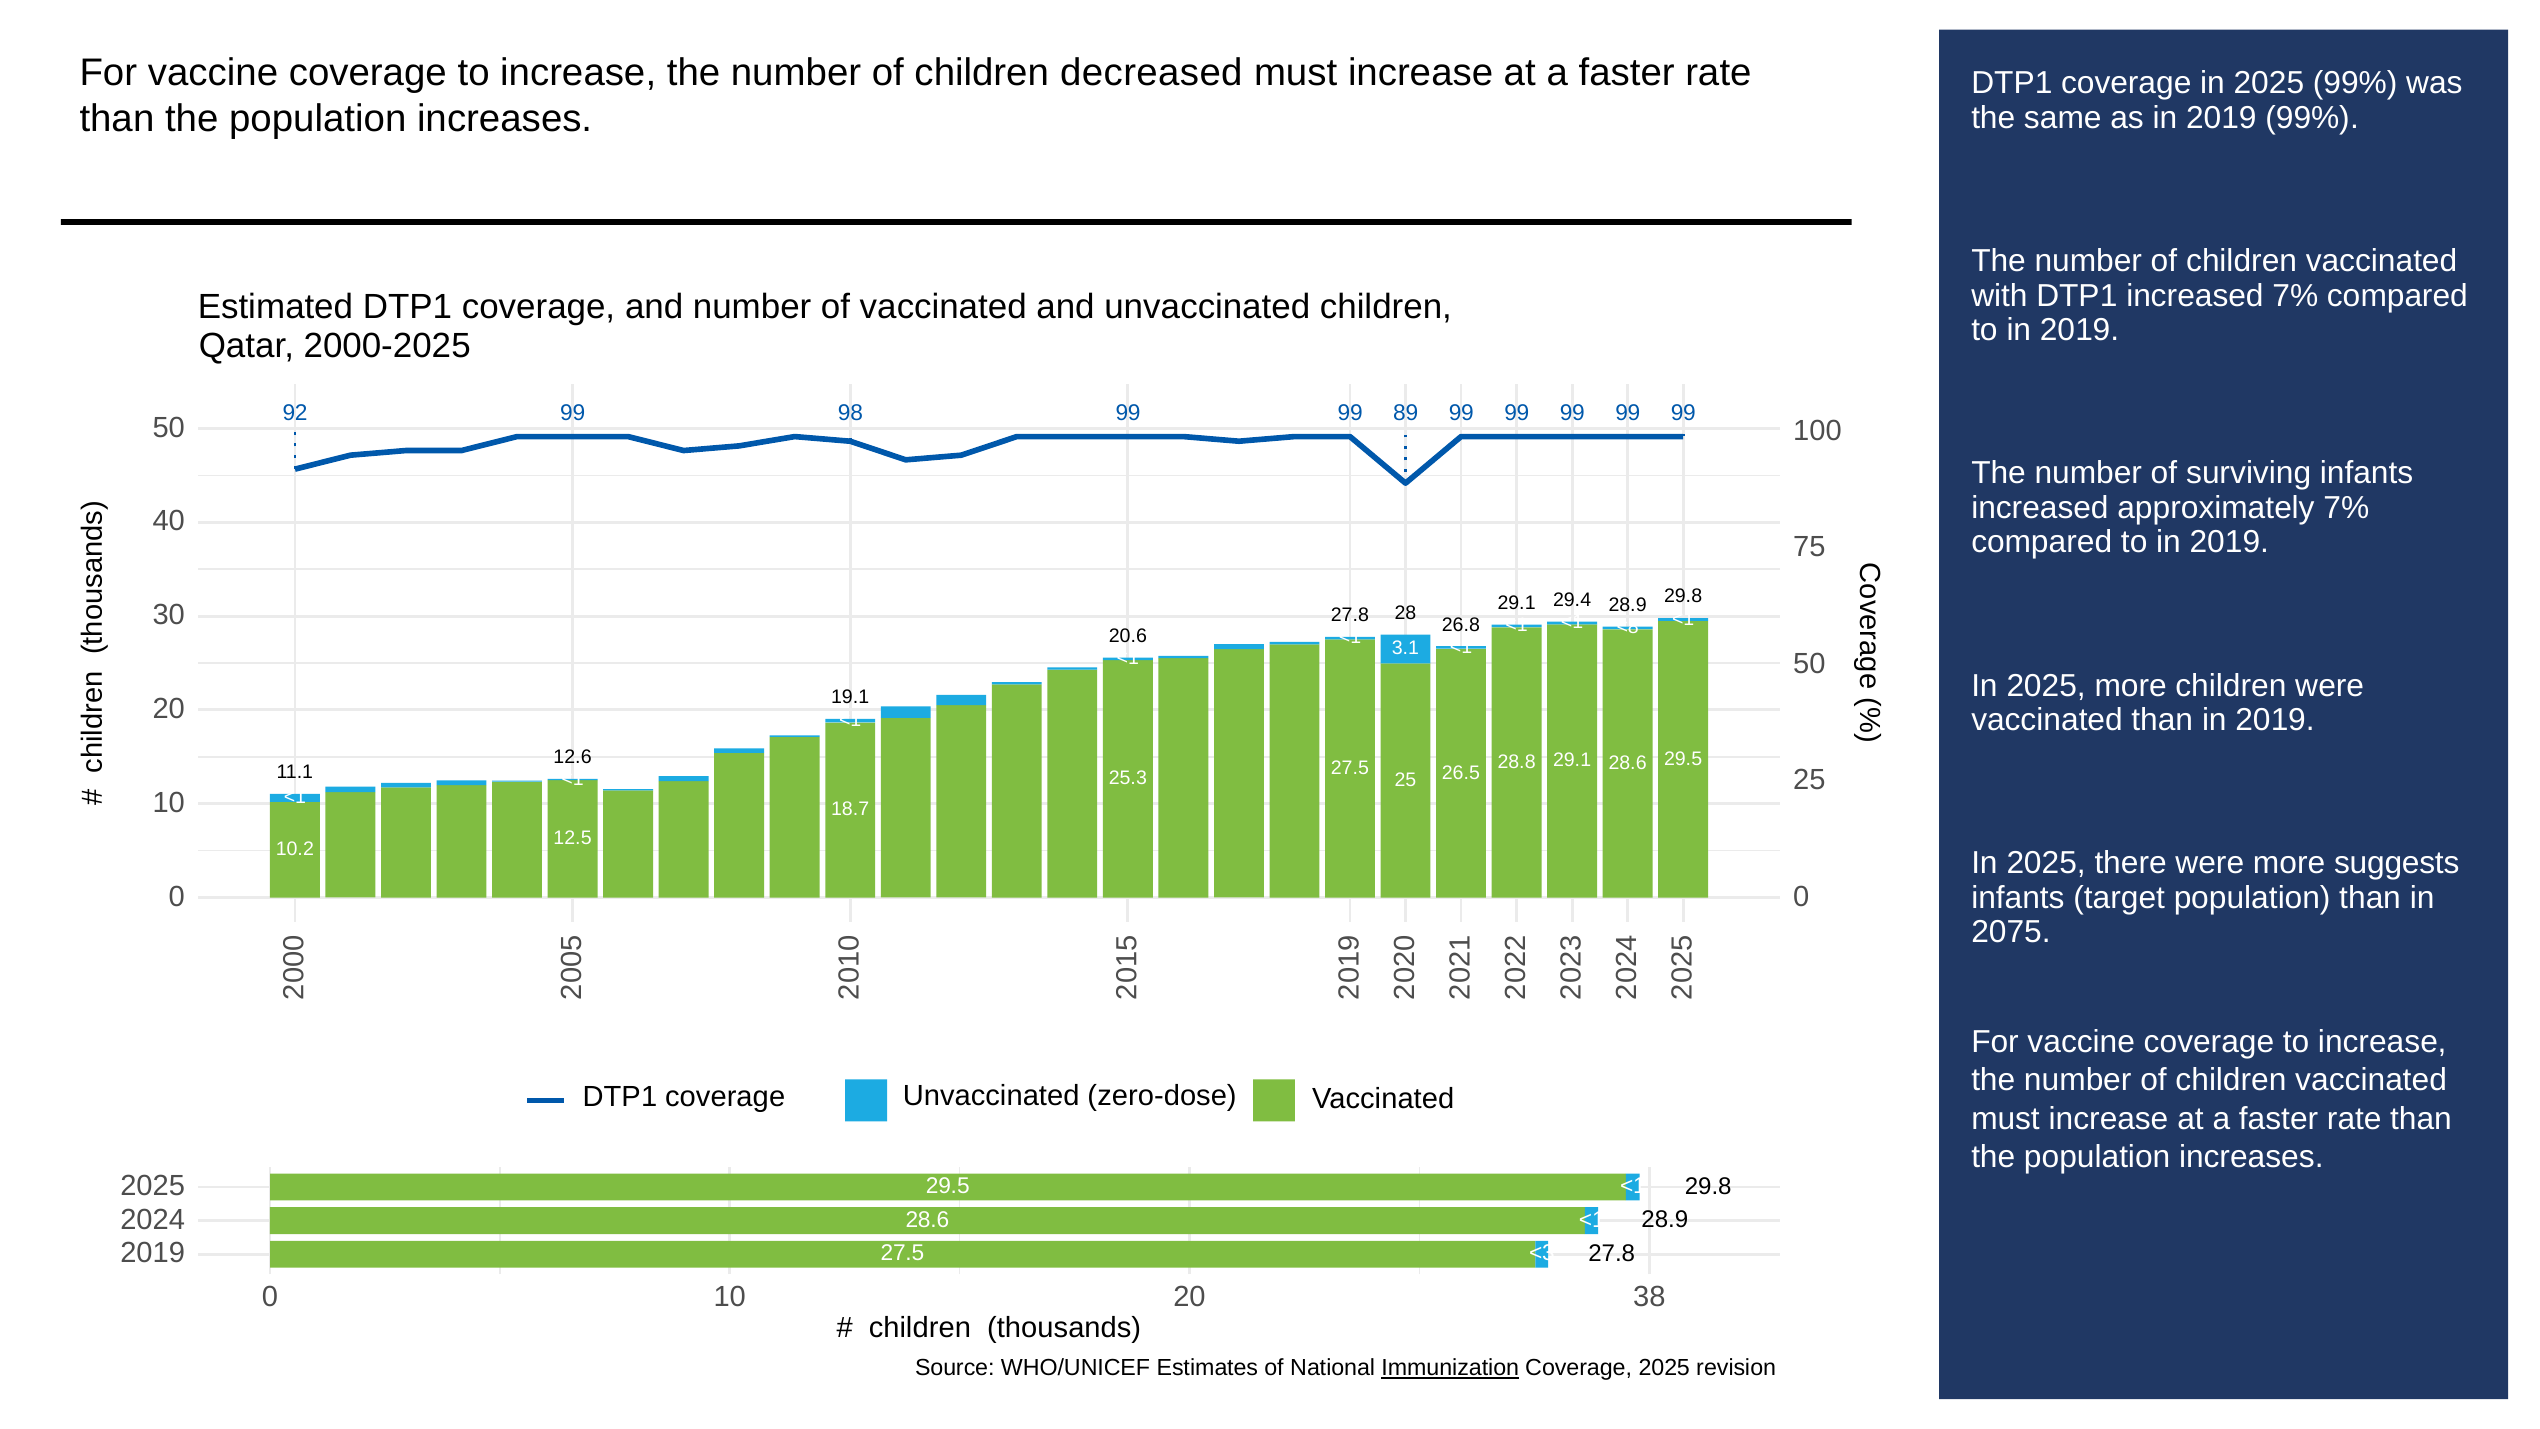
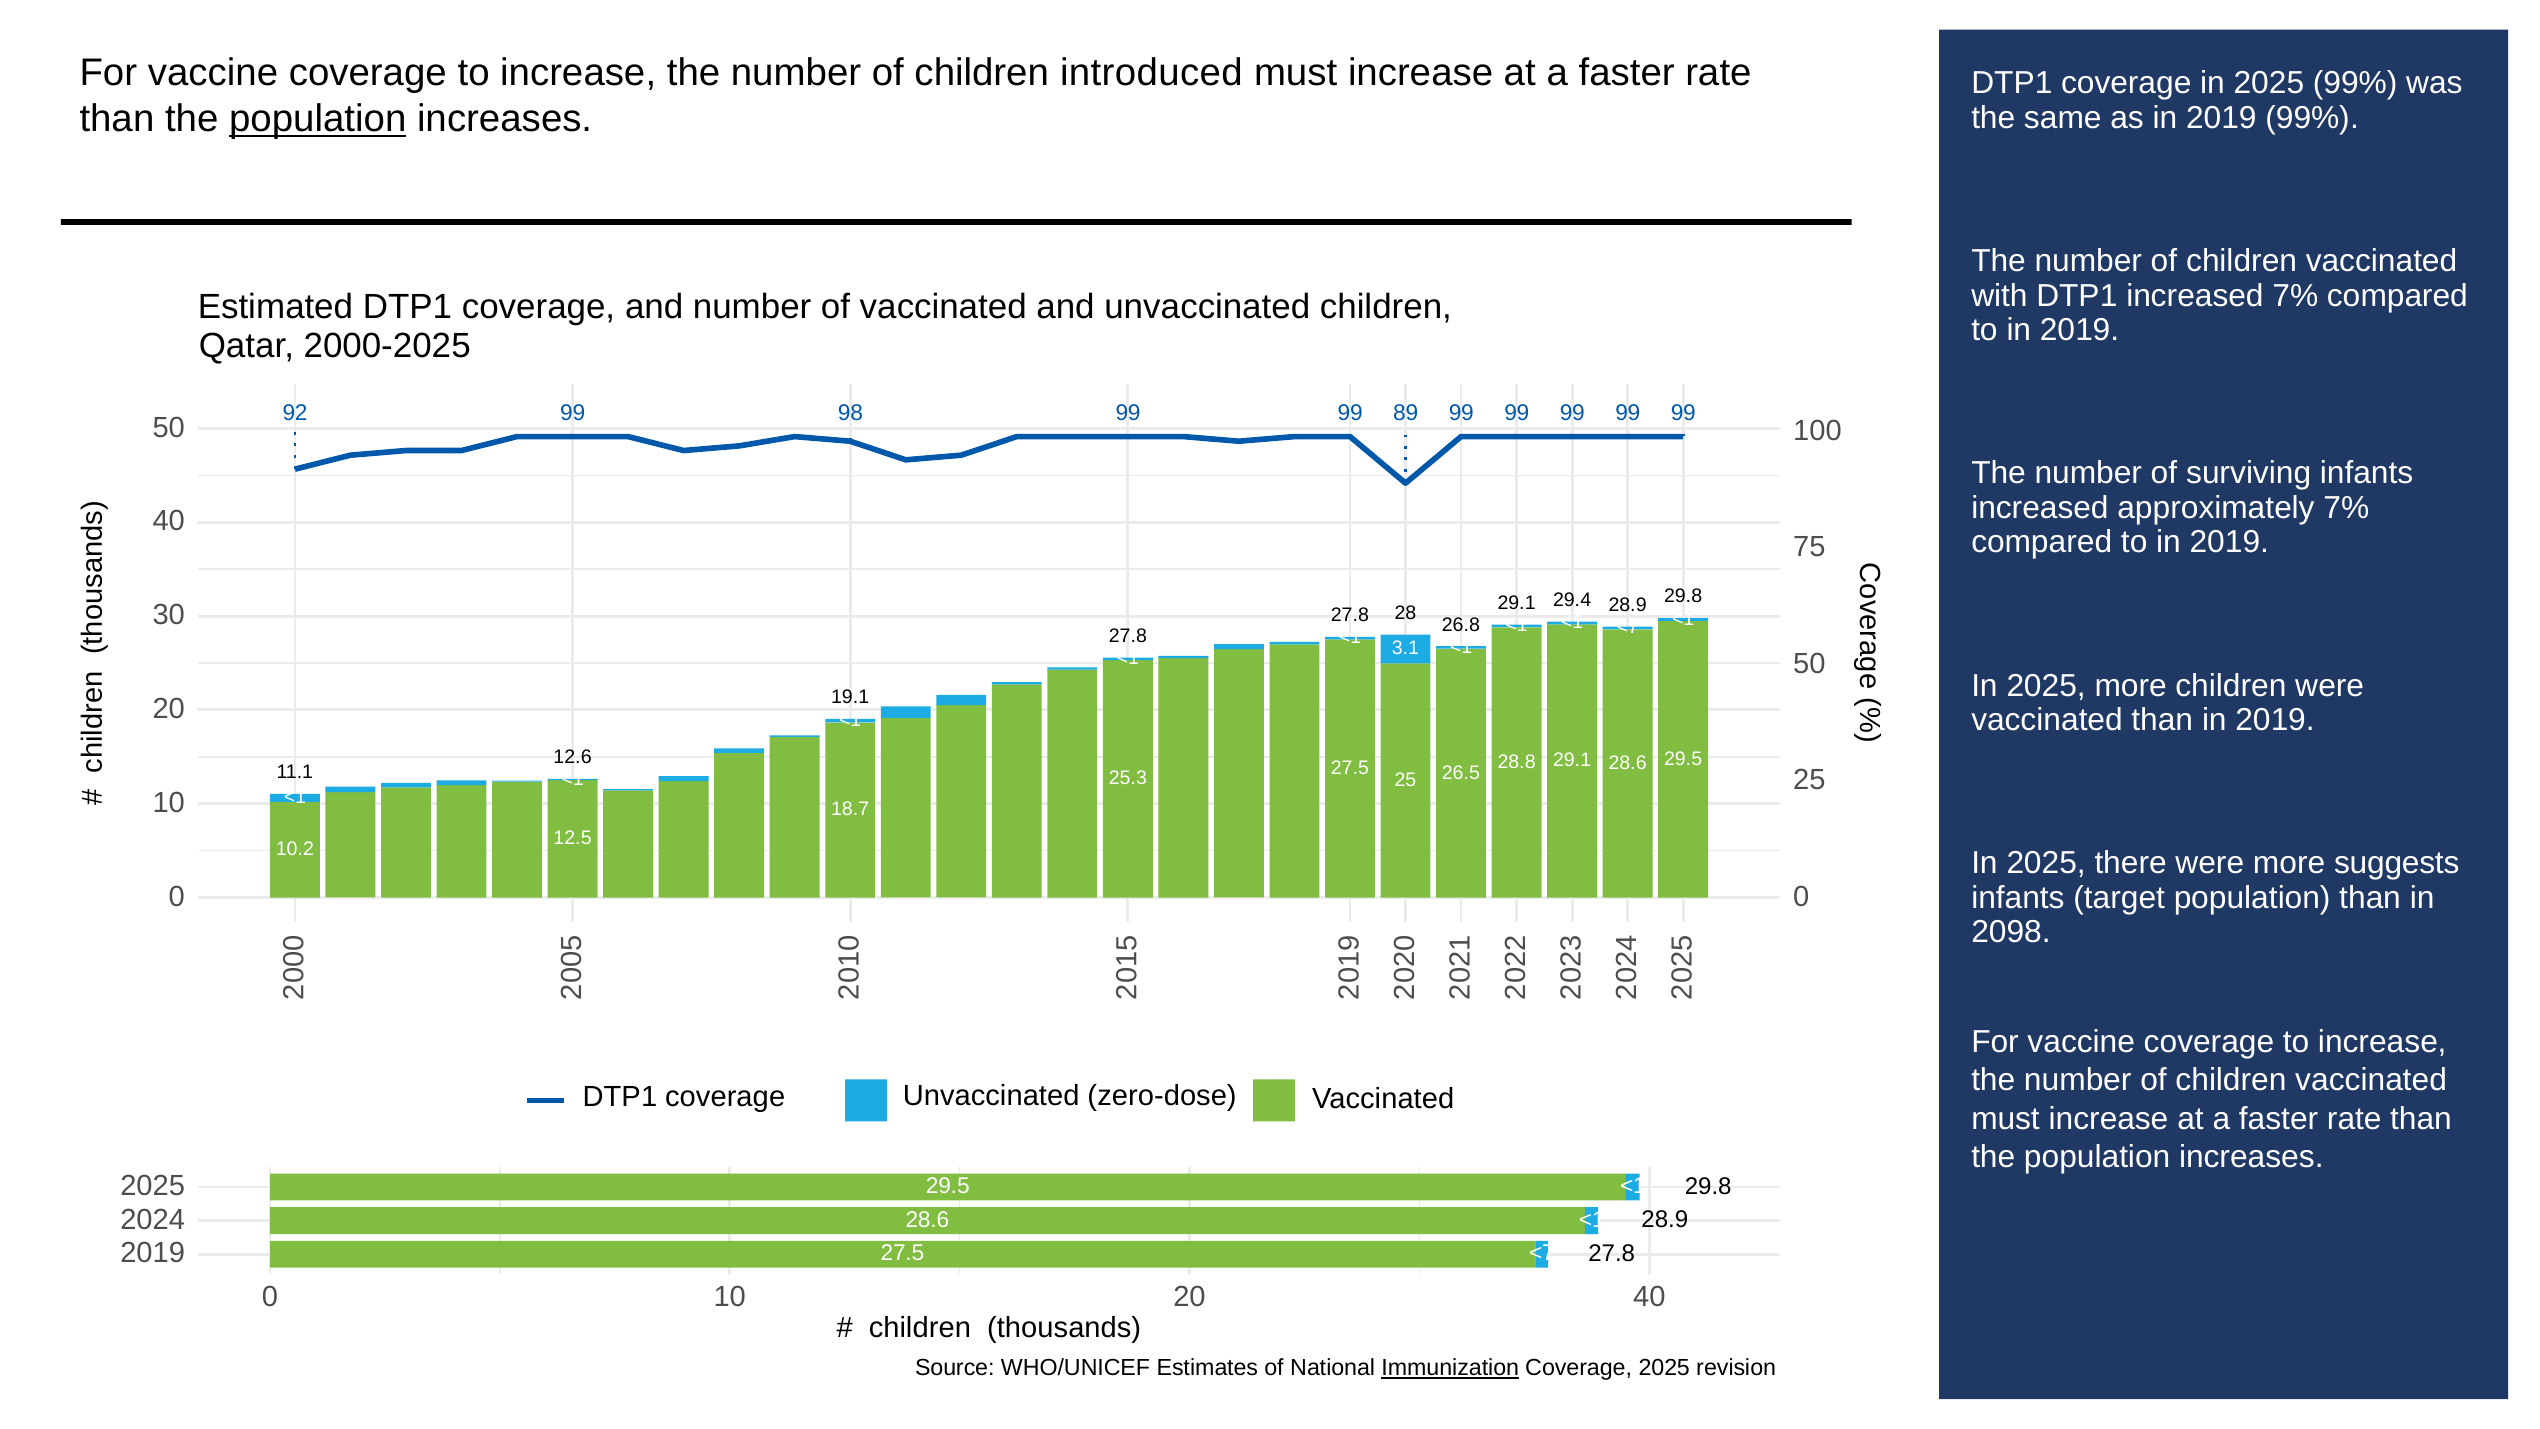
decreased: decreased -> introduced (1151, 73)
population underline: none -> present (318, 119)
<8: <8 -> <7 (1628, 627)
20.6: 20.6 -> 27.8 (1128, 636)
2075: 2075 -> 2098 (2011, 932)
27.5 <3: <3 -> <7 (1542, 1253)
20 38: 38 -> 40 (1649, 1297)
